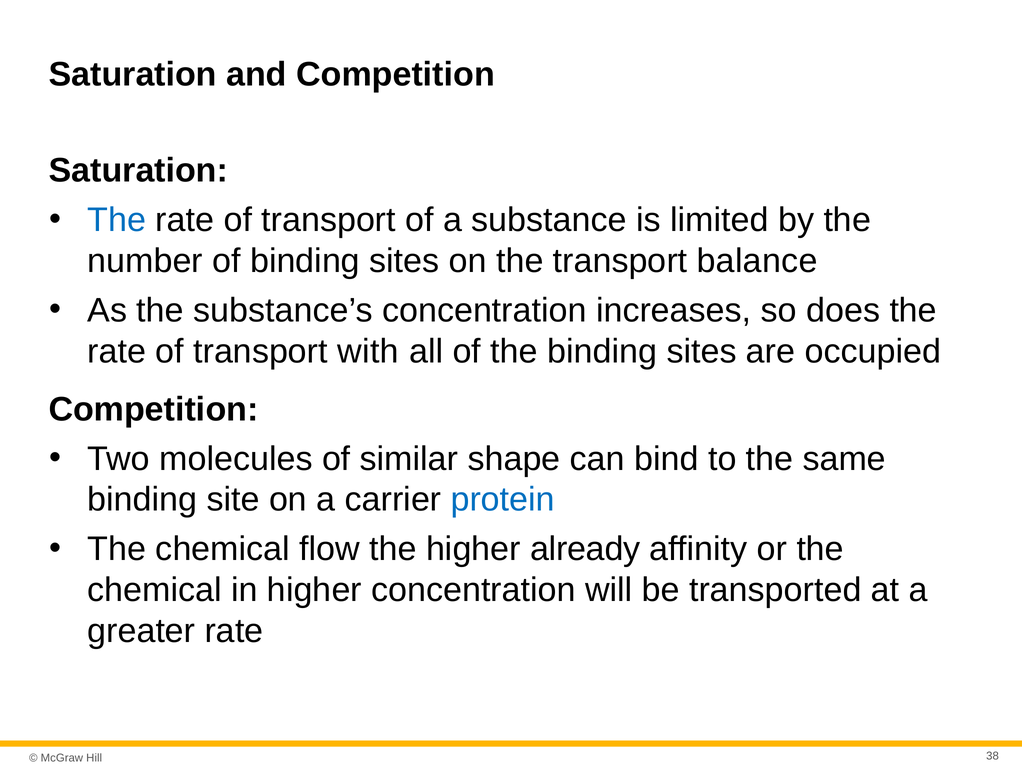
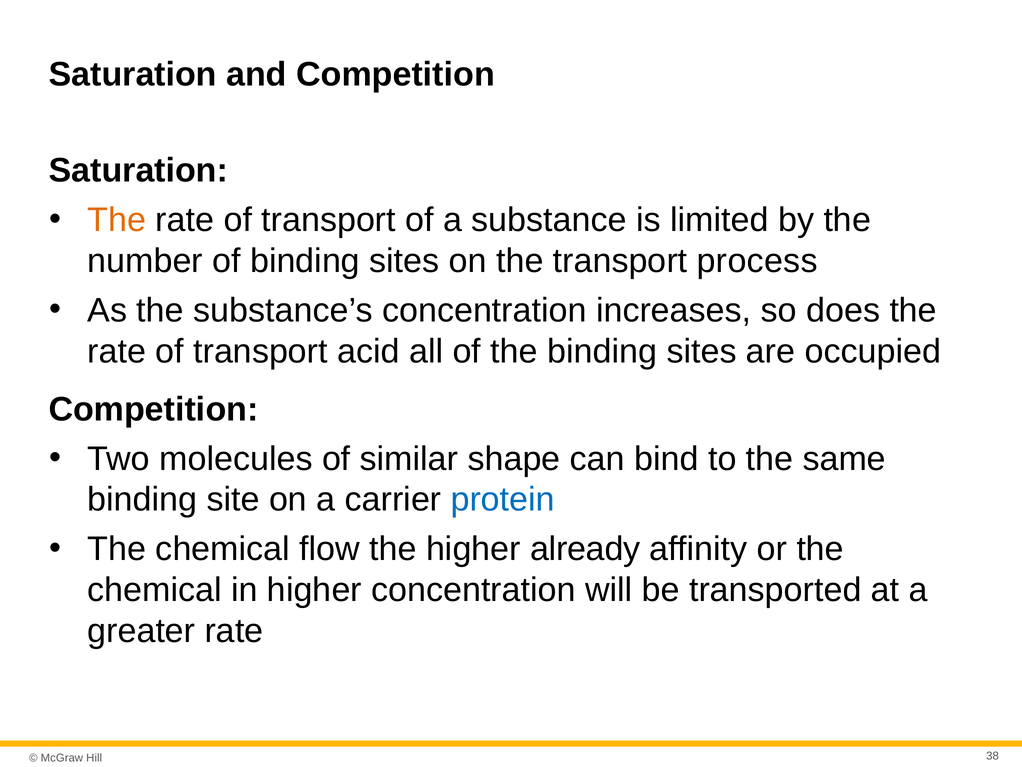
The colour: blue -> orange (117, 220)
balance: balance -> process (757, 261)
with: with -> acid (368, 351)
